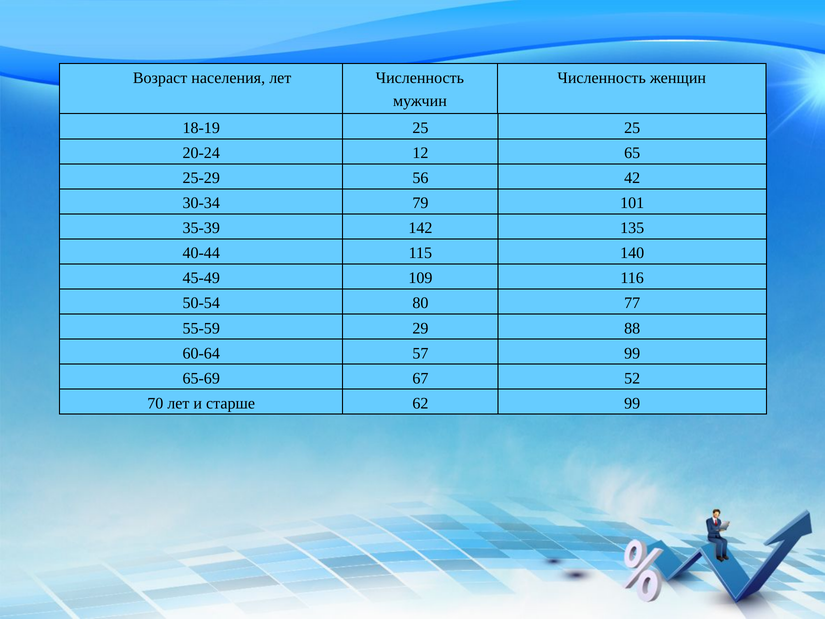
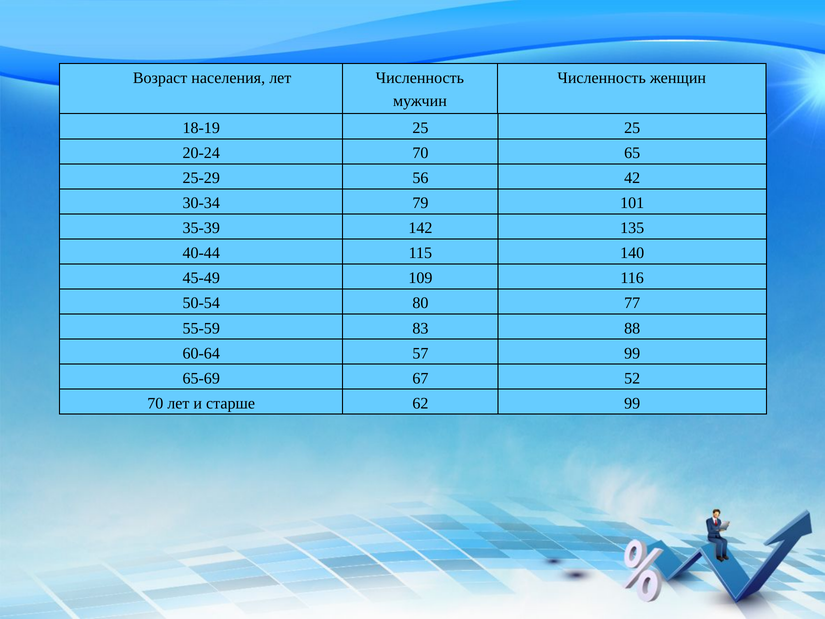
20-24 12: 12 -> 70 (420, 153)
29: 29 -> 83 (420, 328)
